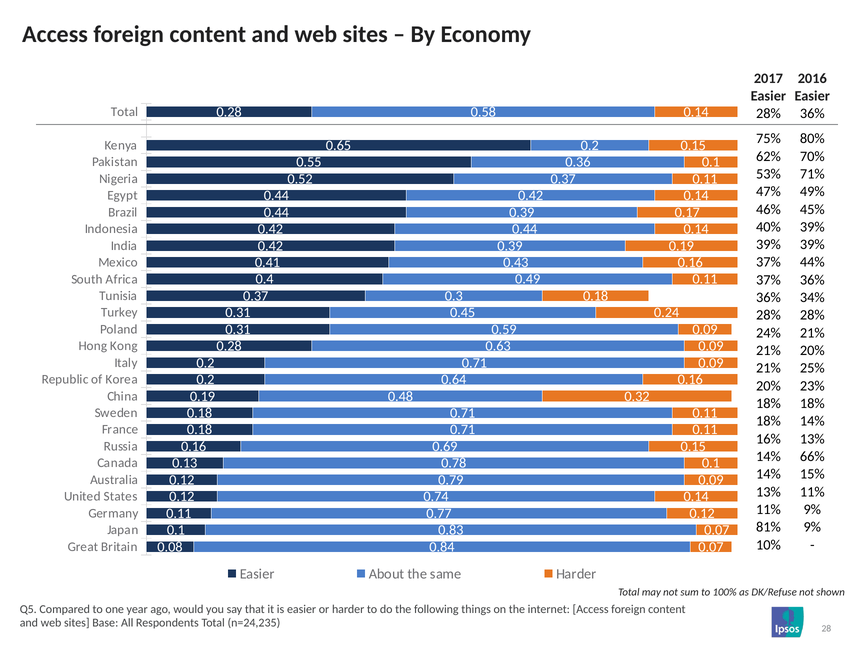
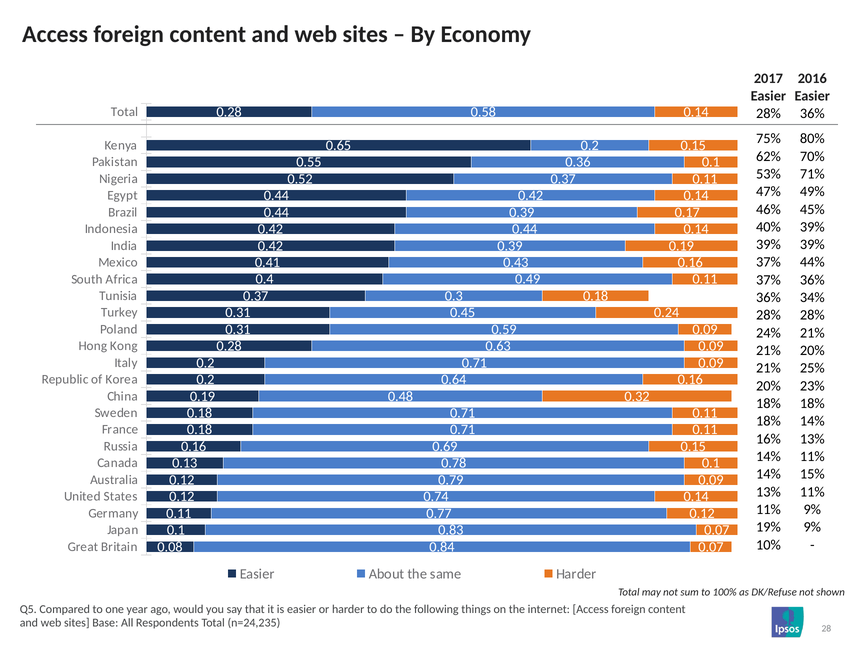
14% 66%: 66% -> 11% (812, 457)
81%: 81% -> 19% (768, 527)
